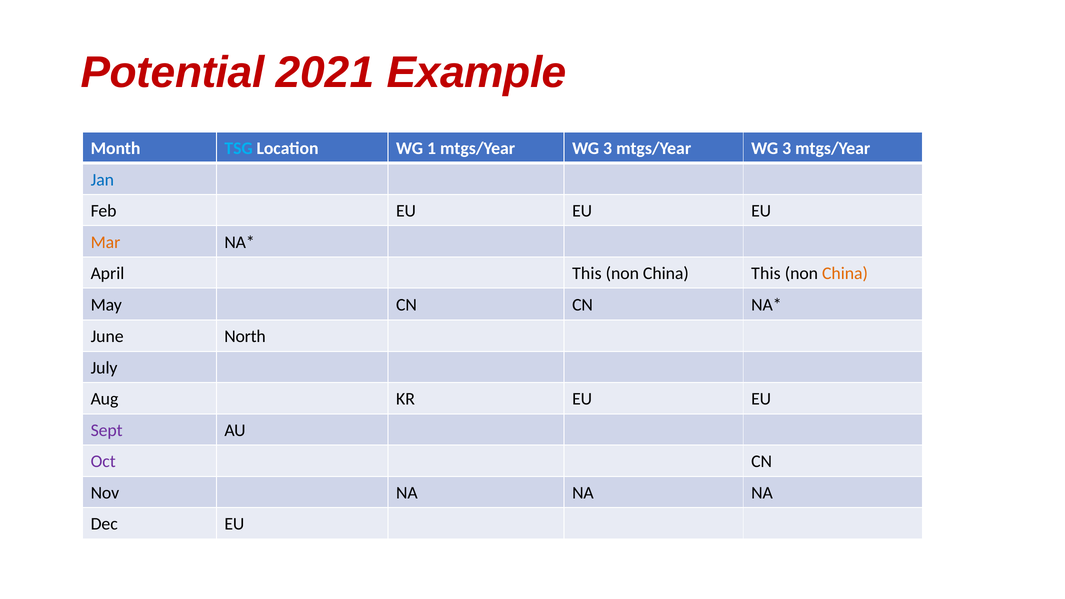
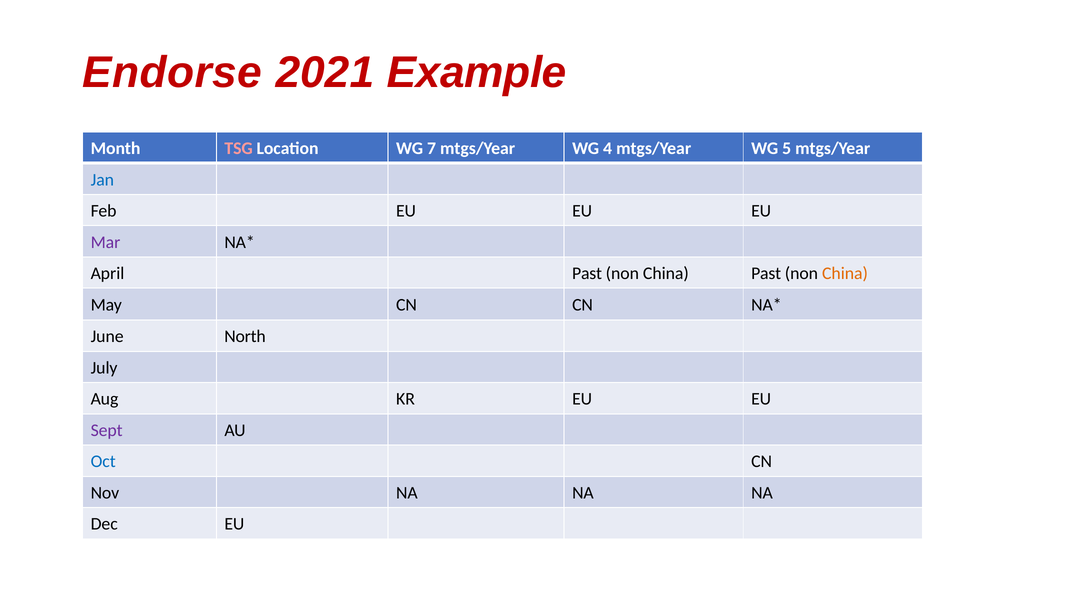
Potential: Potential -> Endorse (172, 73)
TSG colour: light blue -> pink (239, 148)
1: 1 -> 7 (432, 148)
3: 3 -> 4 (608, 148)
3: 3 -> 5 (787, 148)
Mar colour: orange -> purple (105, 242)
April This: This -> Past (587, 273)
China This: This -> Past (766, 273)
Oct colour: purple -> blue (103, 462)
